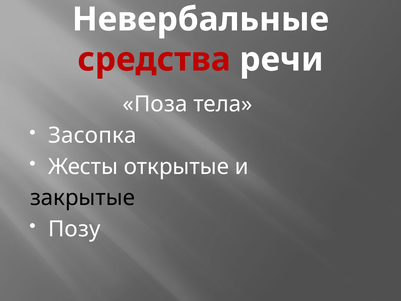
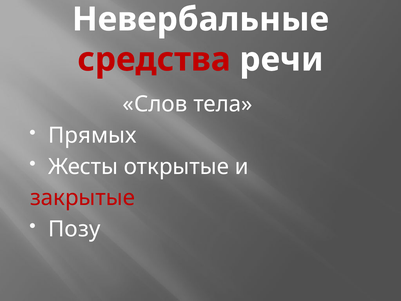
Поза: Поза -> Слов (155, 104)
Засопка: Засопка -> Прямых (92, 135)
закрытые colour: black -> red (83, 198)
